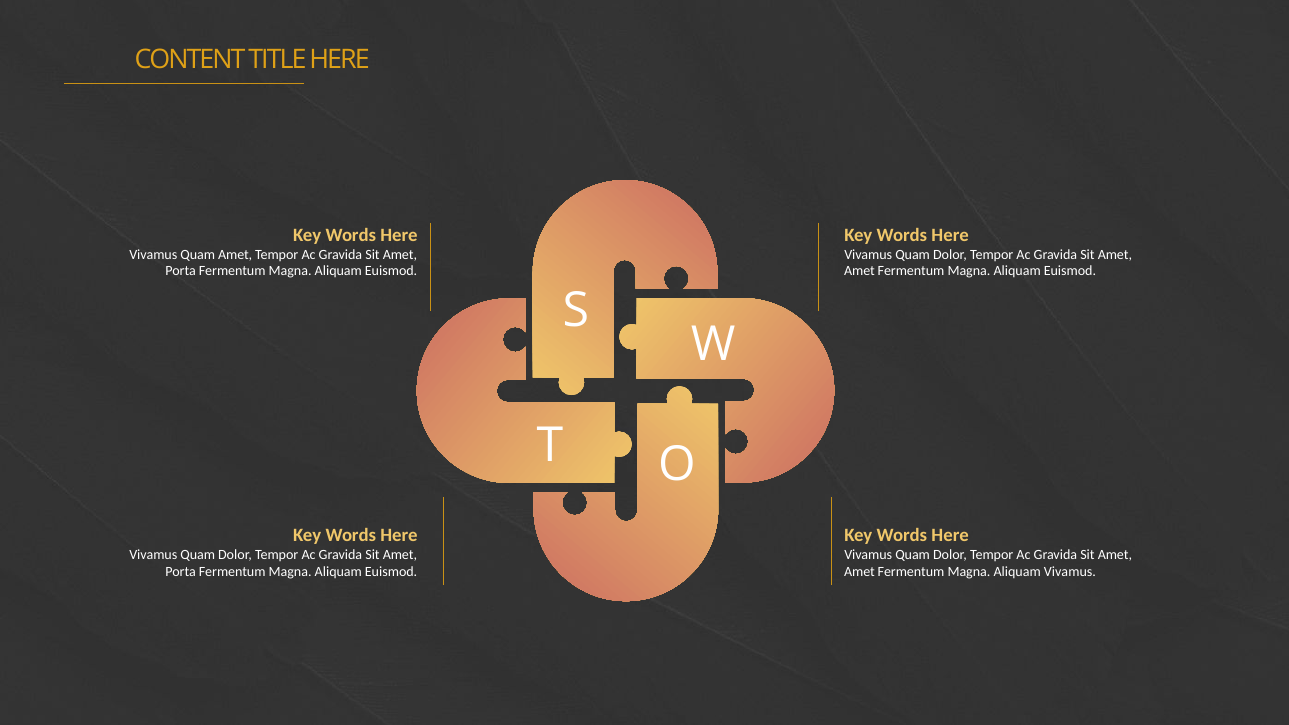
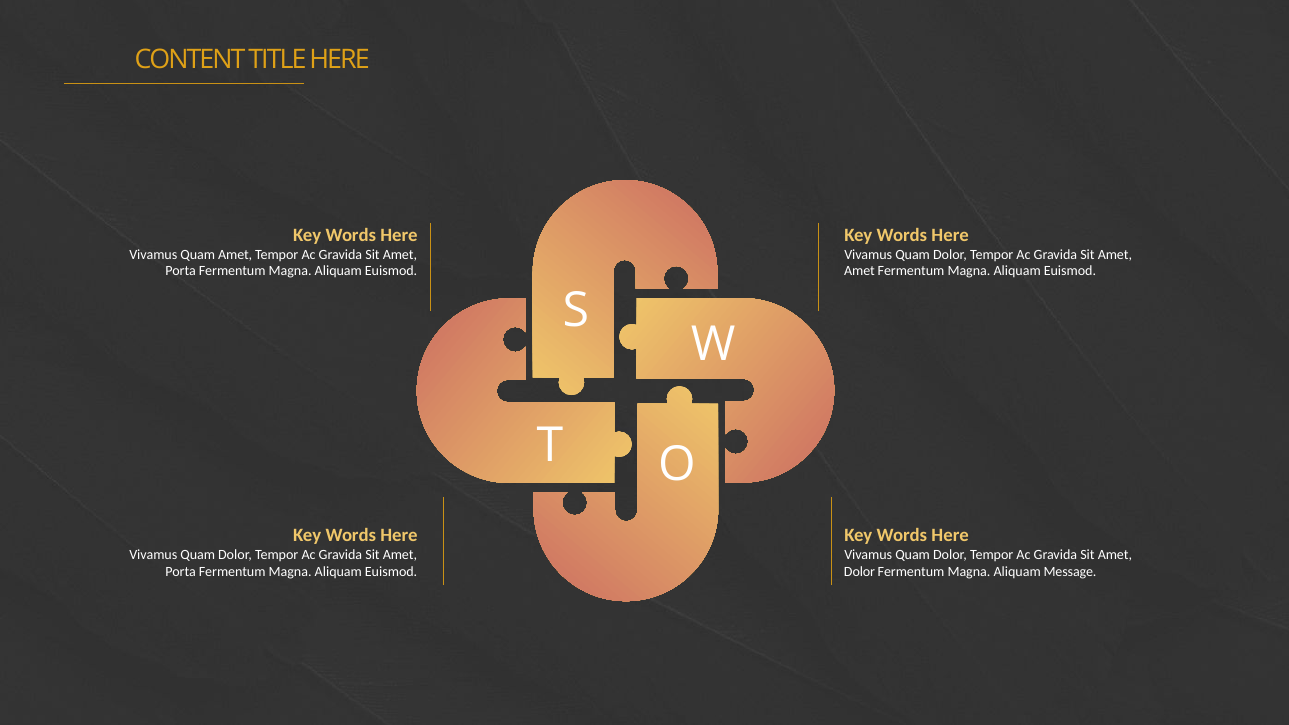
Amet: Amet -> Dolor (860, 572)
Aliquam Vivamus: Vivamus -> Message (1070, 572)
